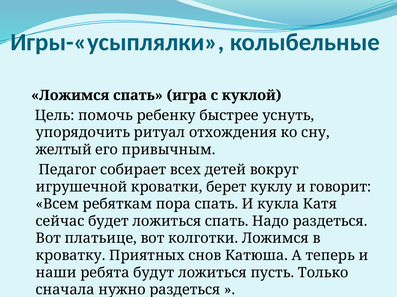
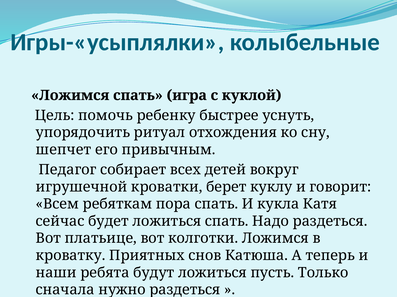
желтый: желтый -> шепчет (63, 150)
